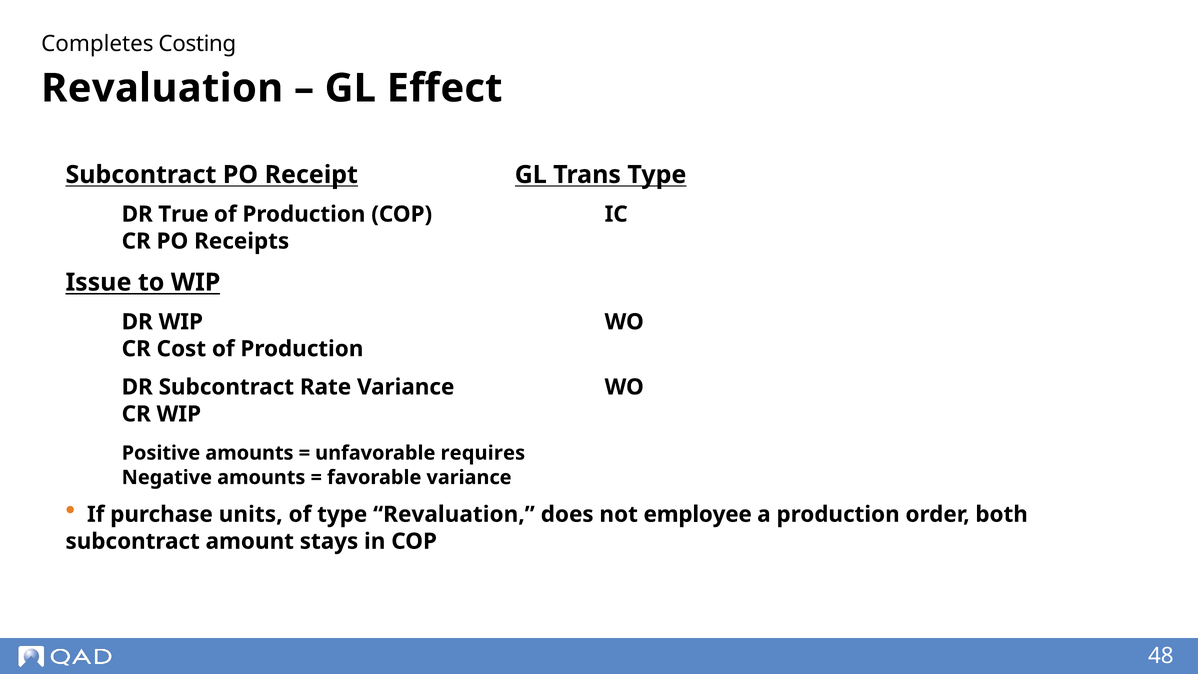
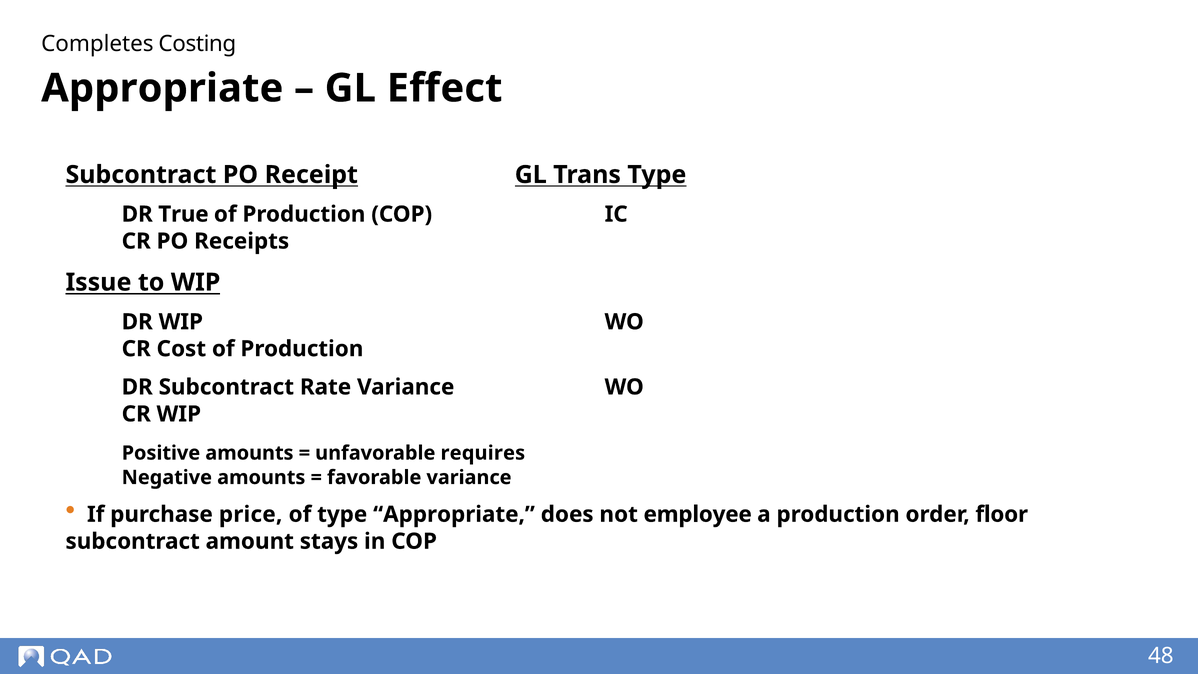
Revaluation: Revaluation -> Appropriate (162, 88)
units: units -> price (251, 514)
type Revaluation: Revaluation -> Appropriate (454, 514)
both: both -> floor (1002, 514)
